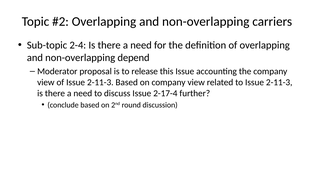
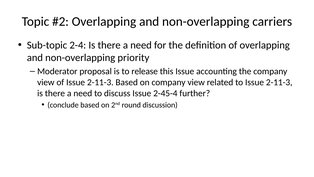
depend: depend -> priority (133, 58)
2-17-4: 2-17-4 -> 2-45-4 (165, 93)
